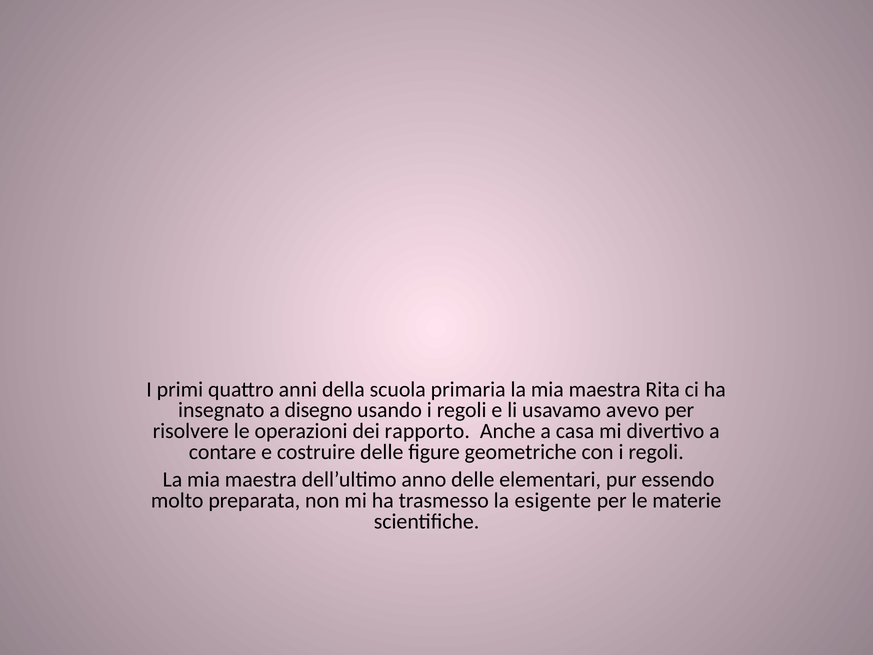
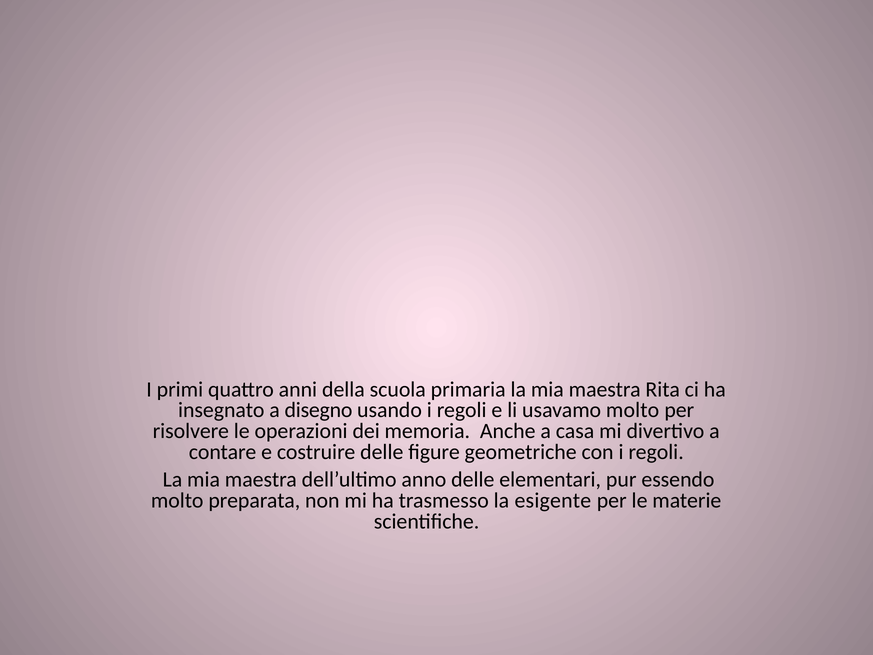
usavamo avevo: avevo -> molto (633, 410)
rapporto: rapporto -> memoria (427, 431)
